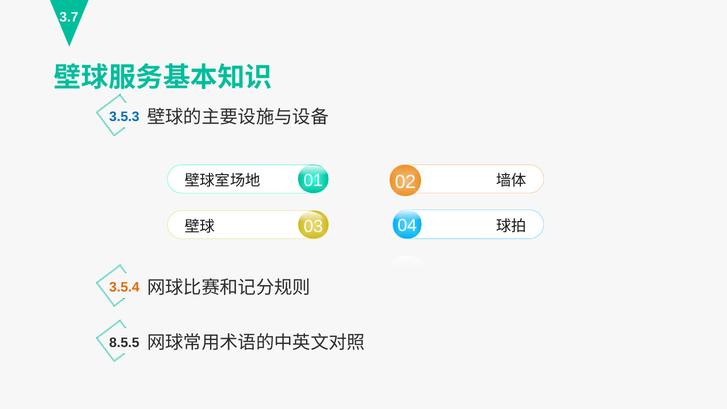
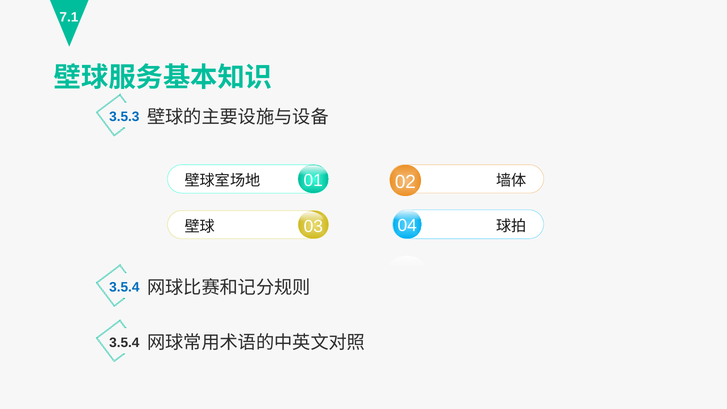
3.7: 3.7 -> 7.1 (69, 17)
3.5.4 colour: orange -> blue (124, 287)
8.5.5: 8.5.5 -> 3.5.4 (124, 343)
